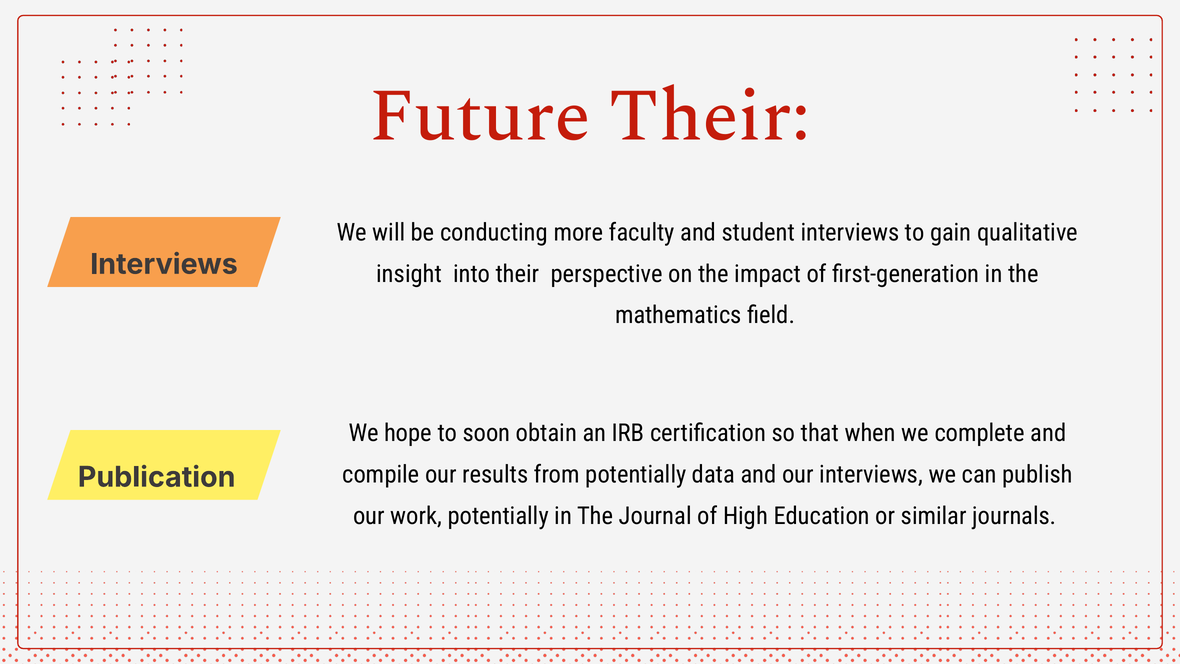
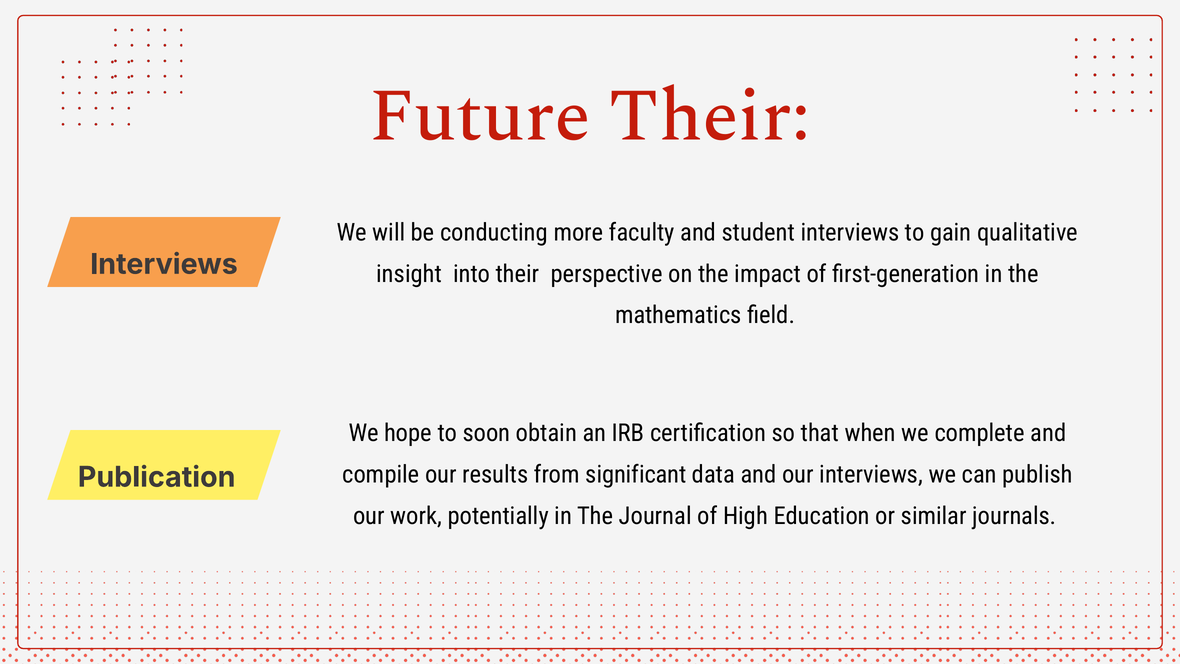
from potentially: potentially -> significant (636, 474)
